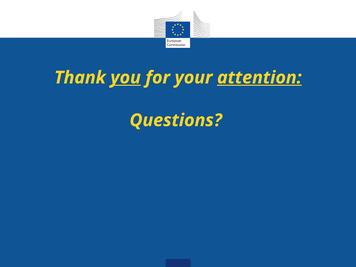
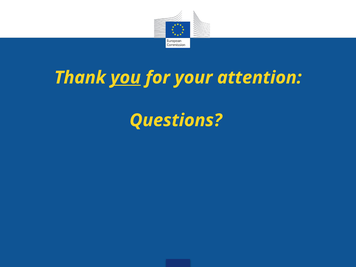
attention underline: present -> none (259, 78)
